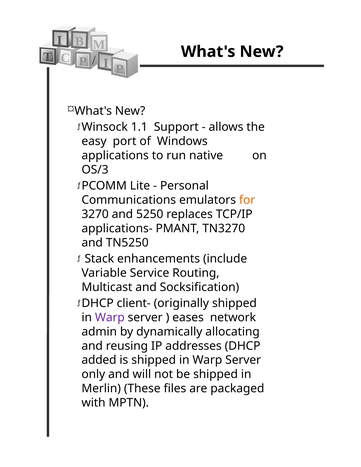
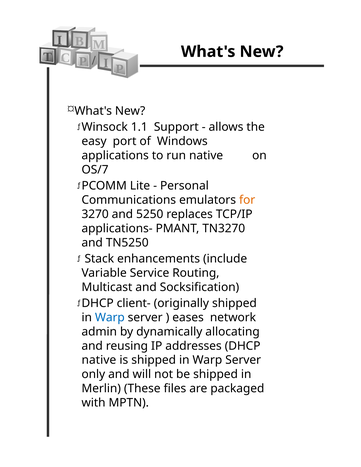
OS/3: OS/3 -> OS/7 (95, 170)
Warp colour: purple -> blue (110, 317)
added: added -> native (99, 360)
